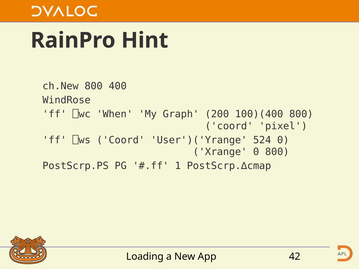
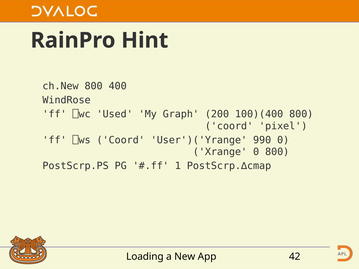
When: When -> Used (115, 114)
524: 524 -> 990 (262, 140)
